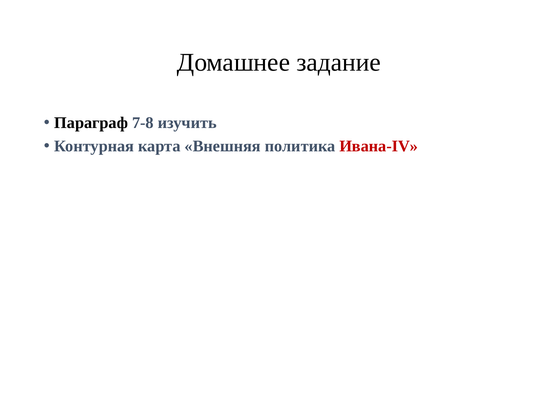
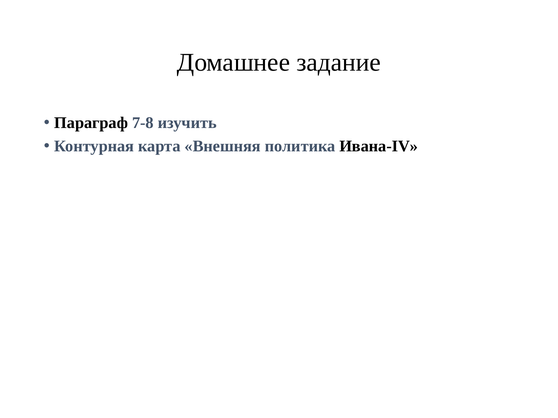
Ивана-IV colour: red -> black (379, 146)
